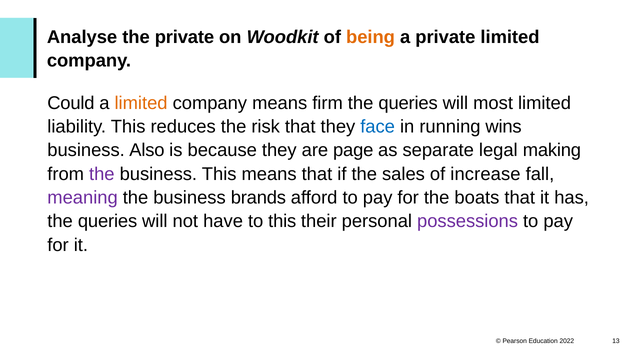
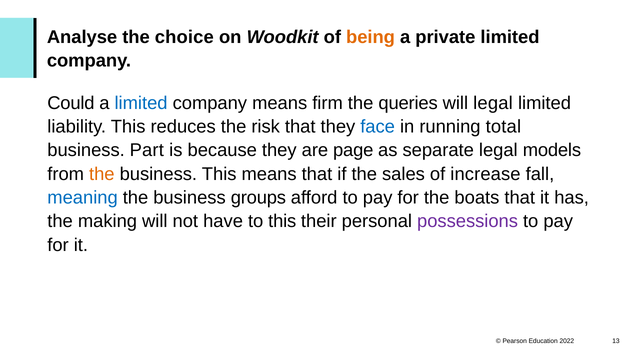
the private: private -> choice (184, 37)
limited colour: orange -> blue (141, 103)
will most: most -> legal (493, 103)
wins: wins -> total (503, 127)
Also: Also -> Part (147, 150)
making: making -> models (552, 150)
the colour: purple -> orange (102, 174)
meaning colour: purple -> blue (83, 197)
brands: brands -> groups (258, 197)
queries: queries -> making (107, 221)
